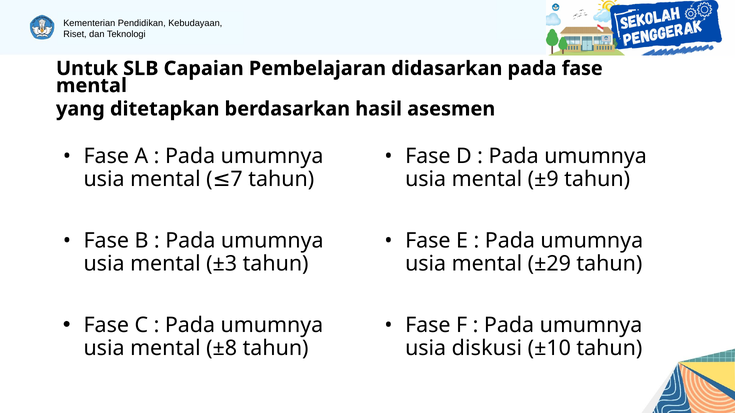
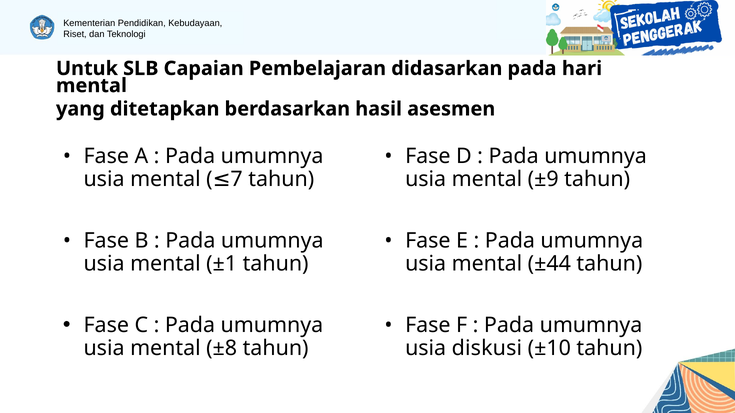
pada fase: fase -> hari (582, 69)
±3: ±3 -> ±1 (222, 264)
±29: ±29 -> ±44 (549, 264)
